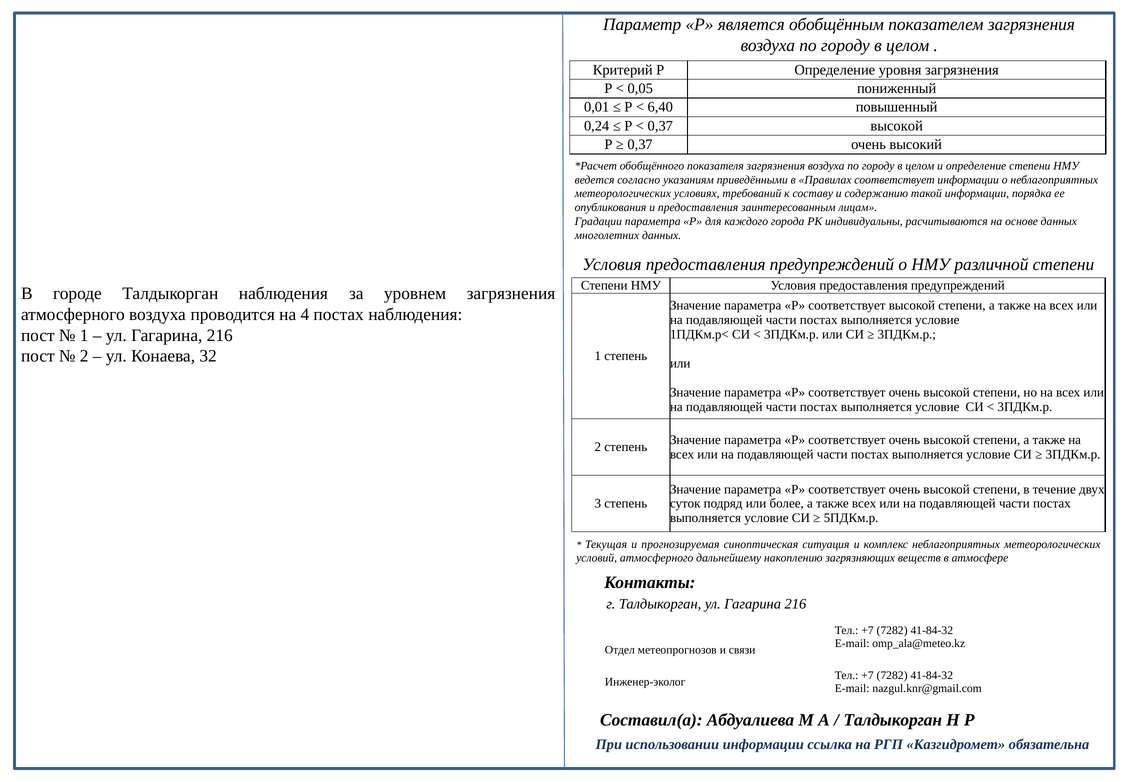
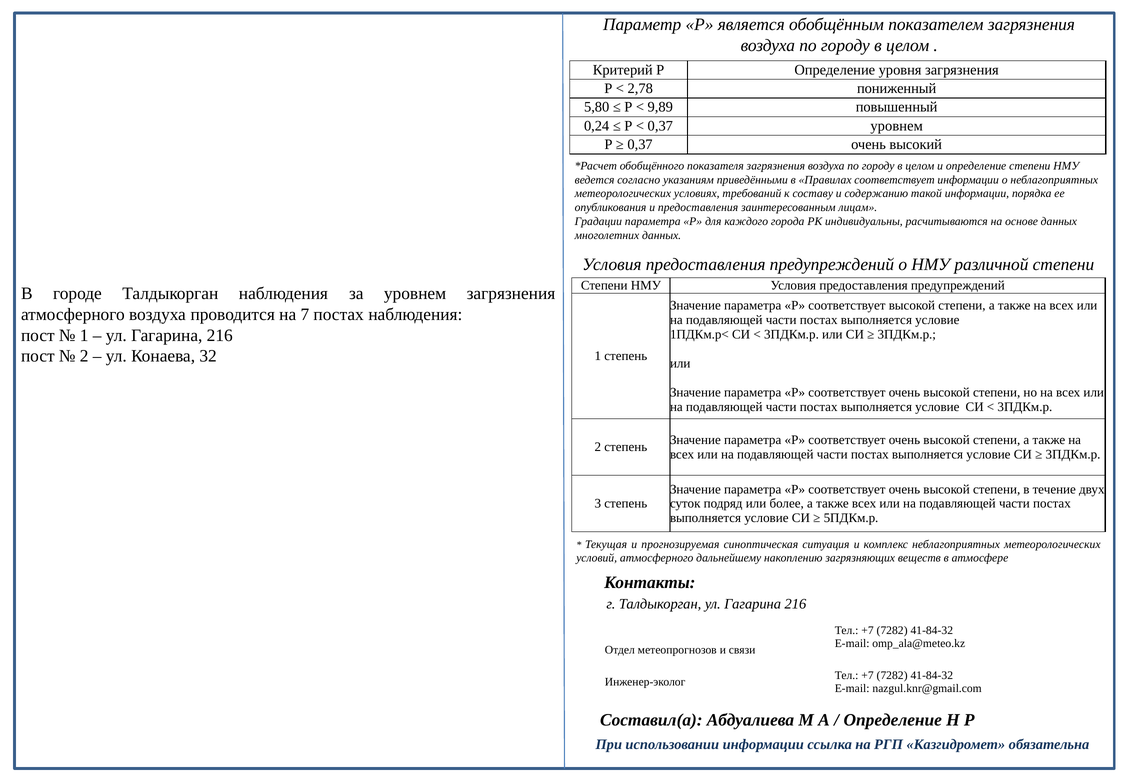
0,05: 0,05 -> 2,78 (640, 89)
0,01: 0,01 -> 5,80 (597, 107)
6,40: 6,40 -> 9,89 (660, 107)
0,37 высокой: высокой -> уровнем (897, 126)
4: 4 -> 7 (305, 314)
Талдыкорган: Талдыкорган -> Определение (893, 720)
